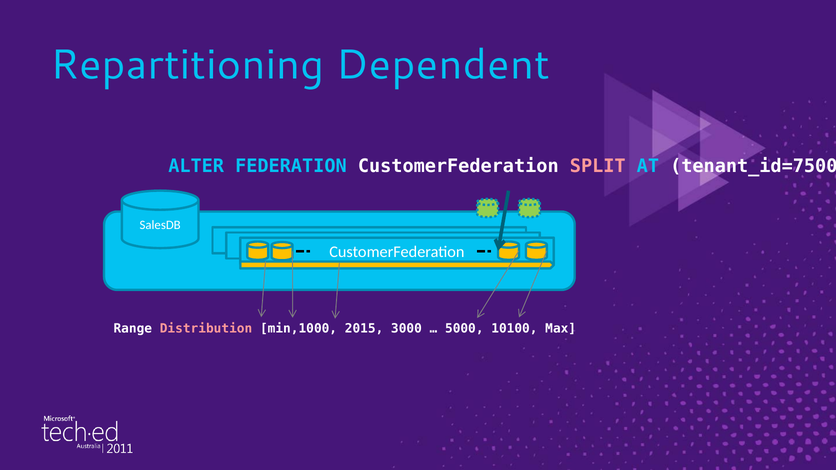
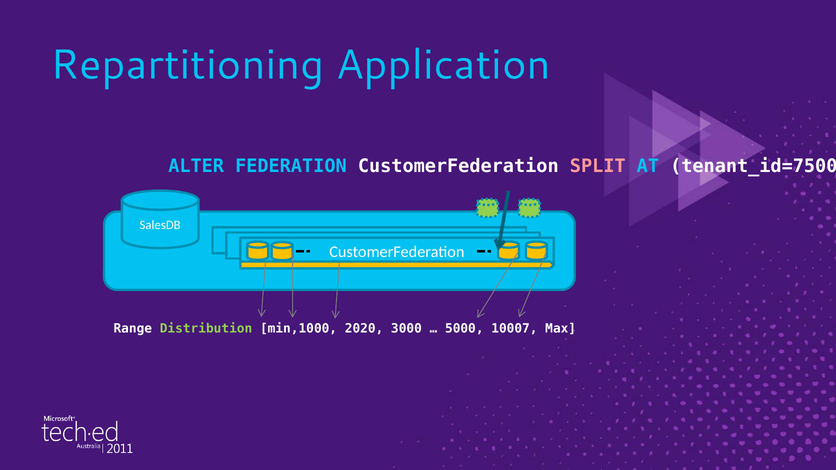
Dependent: Dependent -> Application (443, 65)
Distribution colour: pink -> light green (206, 329)
2015: 2015 -> 2020 (364, 329)
10100: 10100 -> 10007 (514, 329)
